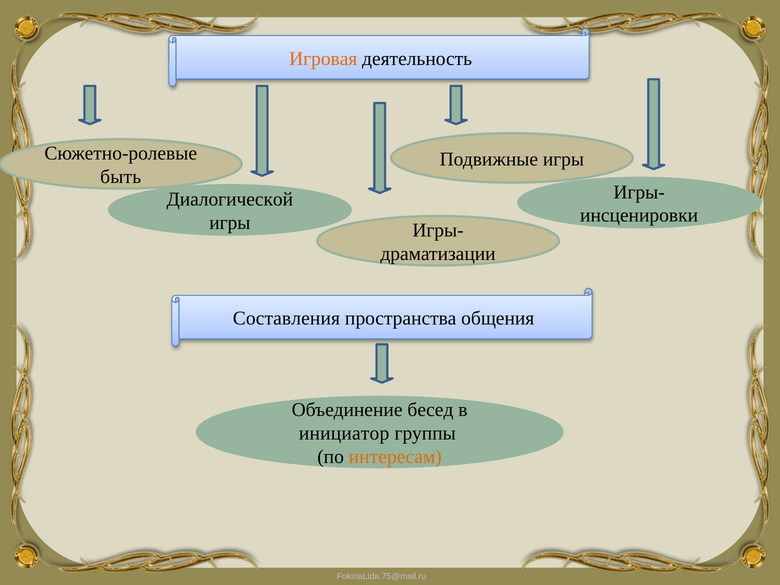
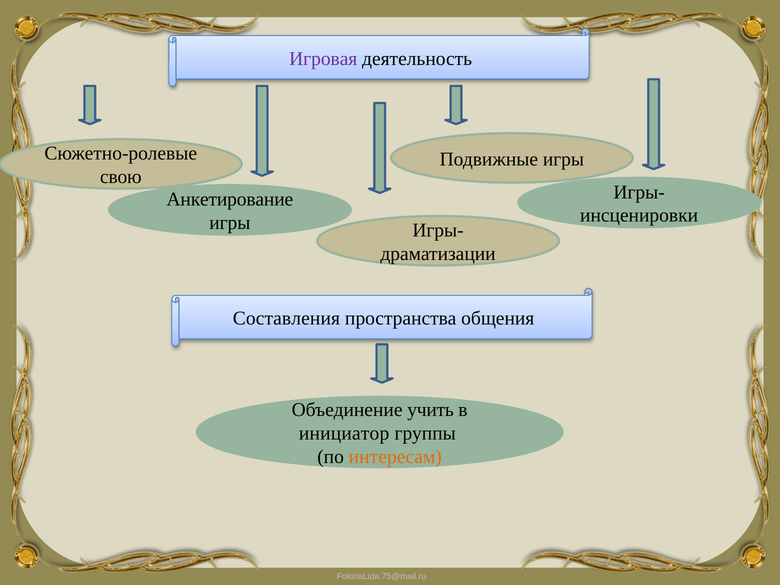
Игровая colour: orange -> purple (323, 59)
быть: быть -> свою (121, 177)
Диалогической: Диалогической -> Анкетирование (230, 199)
бесед: бесед -> учить (431, 410)
